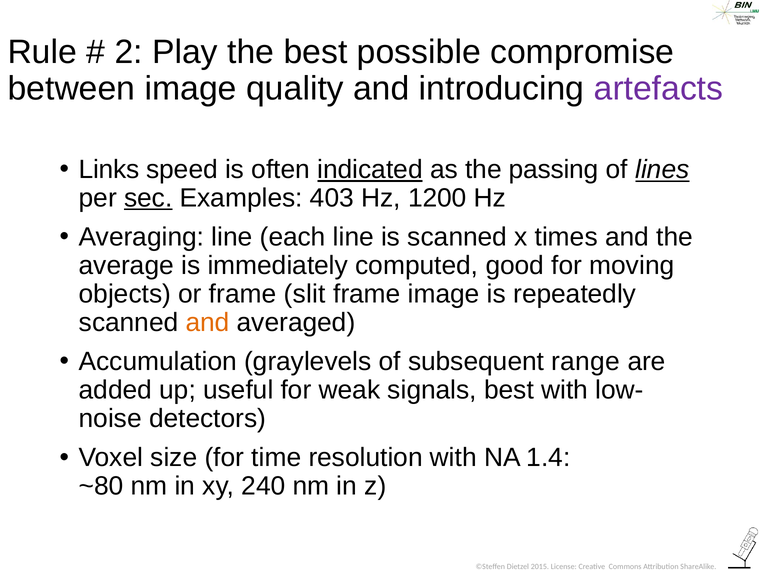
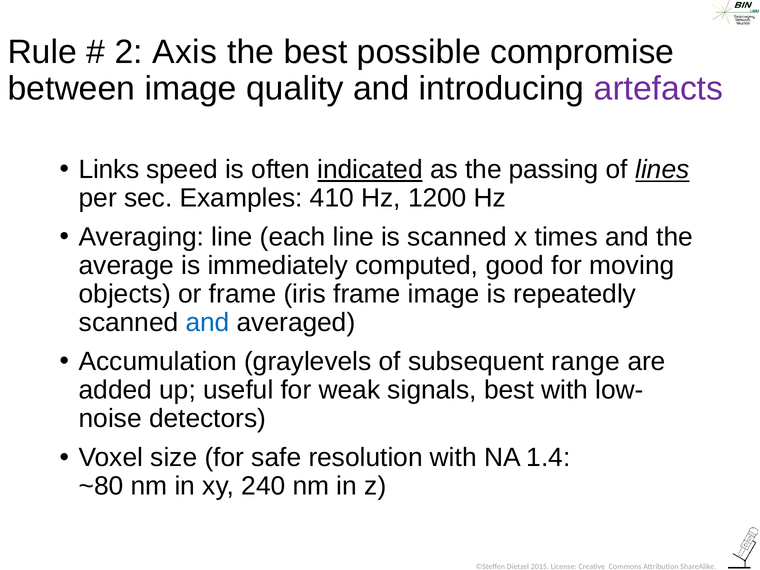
Play: Play -> Axis (185, 52)
sec underline: present -> none (148, 198)
403: 403 -> 410 (332, 198)
slit: slit -> iris (305, 294)
and colour: orange -> blue (208, 323)
time: time -> safe (276, 458)
